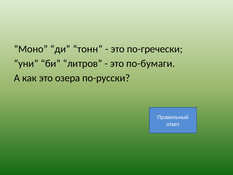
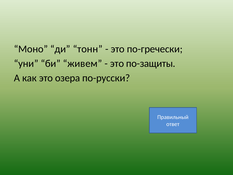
литров: литров -> живем (83, 63)
по-бумаги: по-бумаги -> по-защиты (151, 63)
